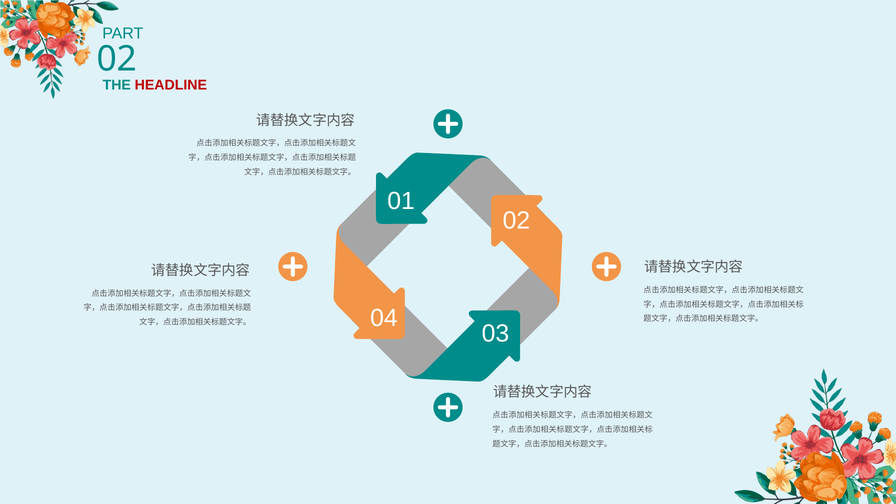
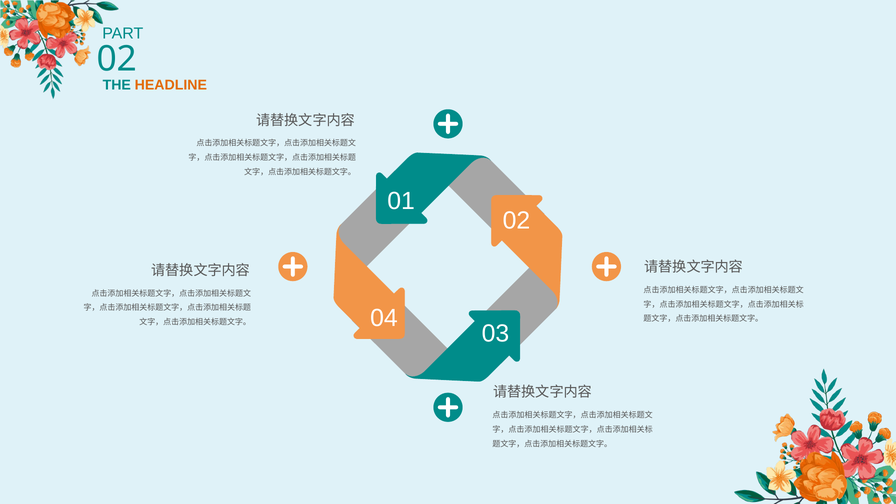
HEADLINE colour: red -> orange (171, 85)
